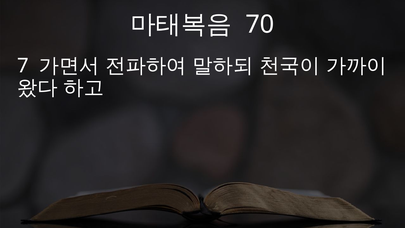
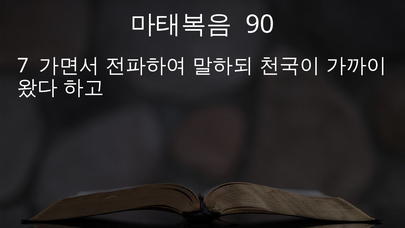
70: 70 -> 90 (260, 24)
